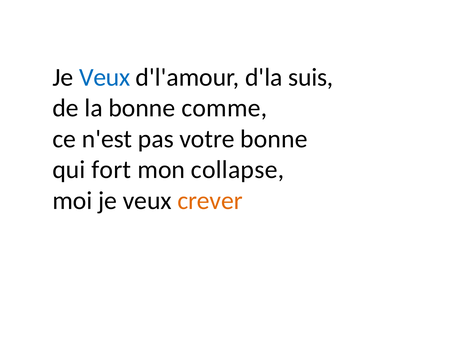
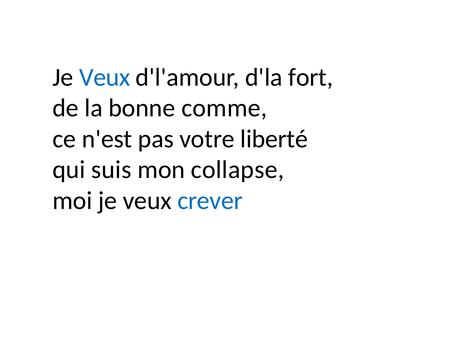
suis: suis -> fort (311, 77)
votre bonne: bonne -> liberté (274, 139)
fort: fort -> suis (111, 170)
crever colour: orange -> blue (210, 201)
